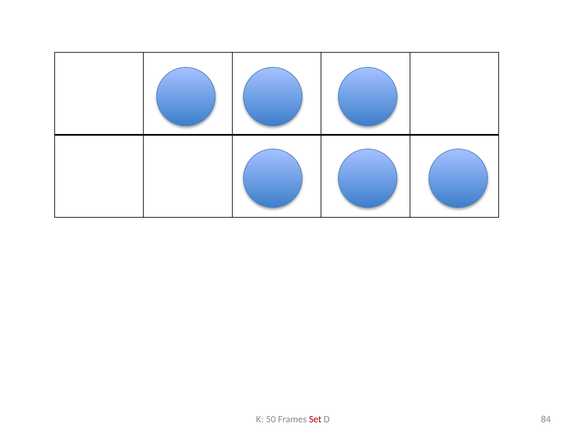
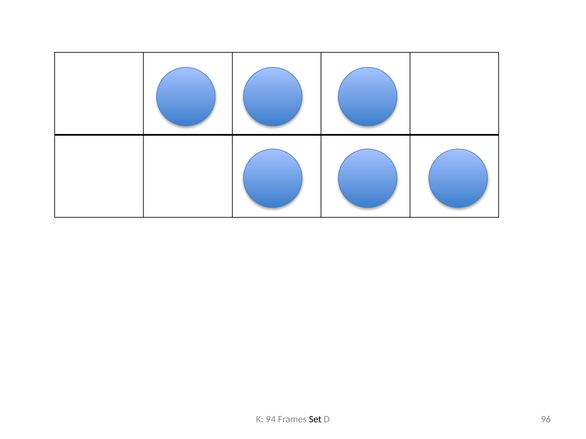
50: 50 -> 94 (271, 420)
Set colour: red -> black (315, 420)
84: 84 -> 96 (546, 420)
